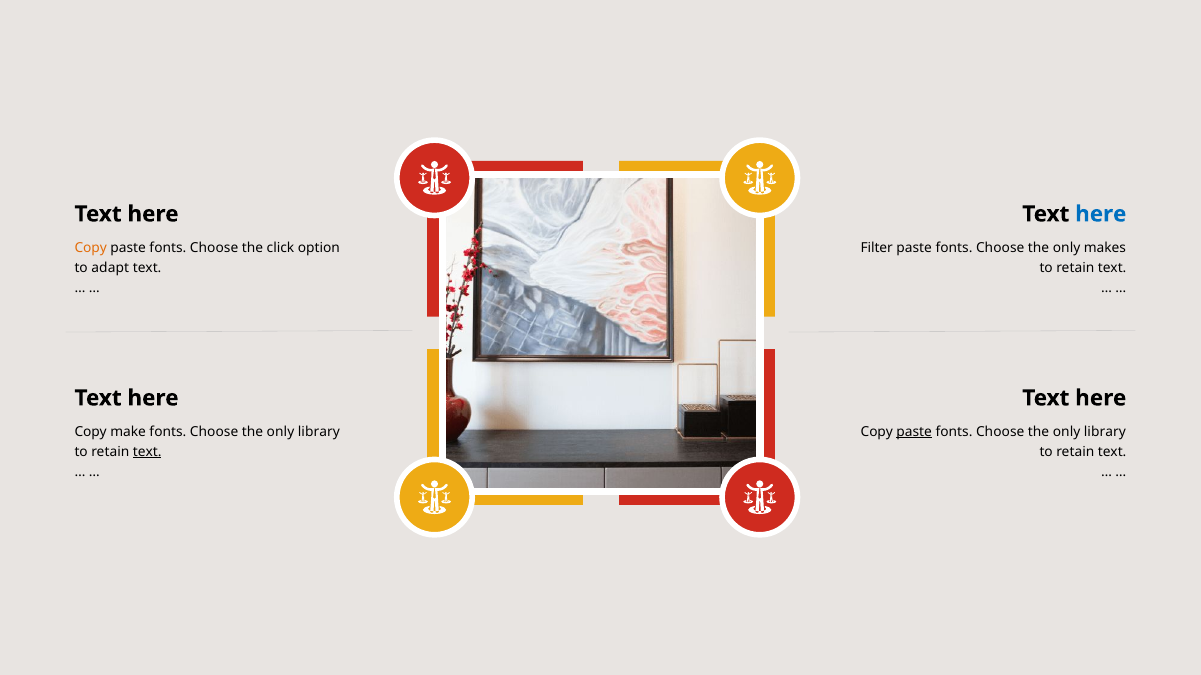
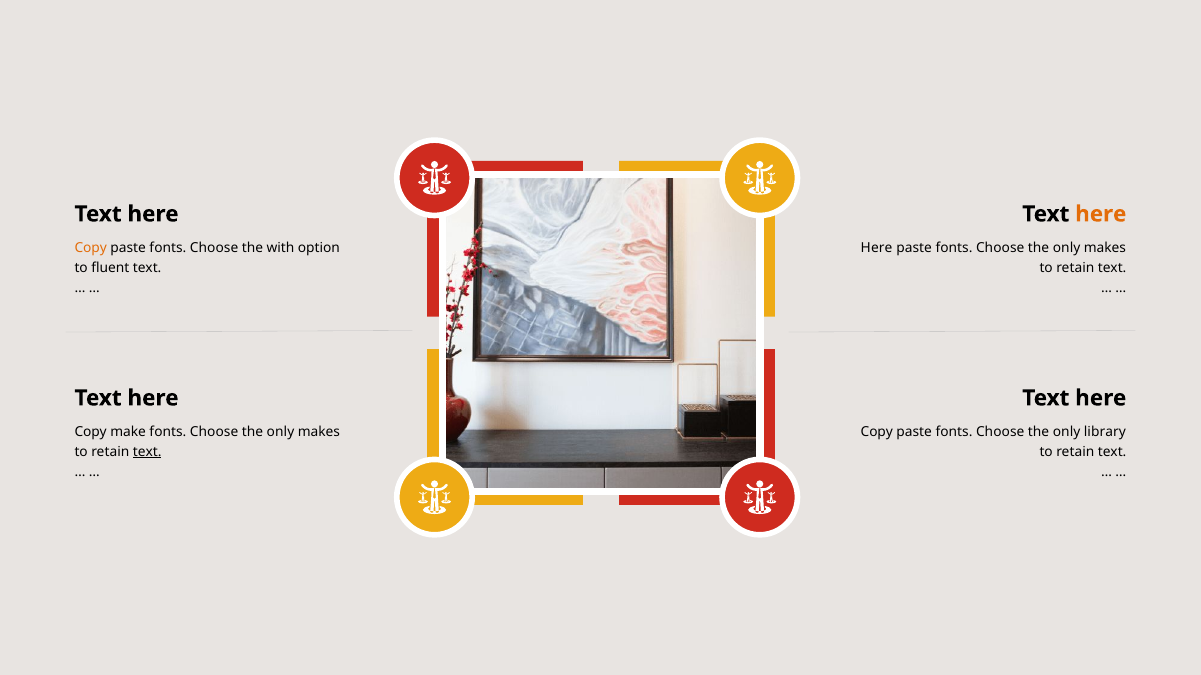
here colour: blue -> orange (1101, 214)
click: click -> with (281, 248)
Filter: Filter -> Here (877, 248)
adapt: adapt -> fluent (110, 268)
library: library -> makes (319, 432)
paste underline: present -> none (914, 432)
